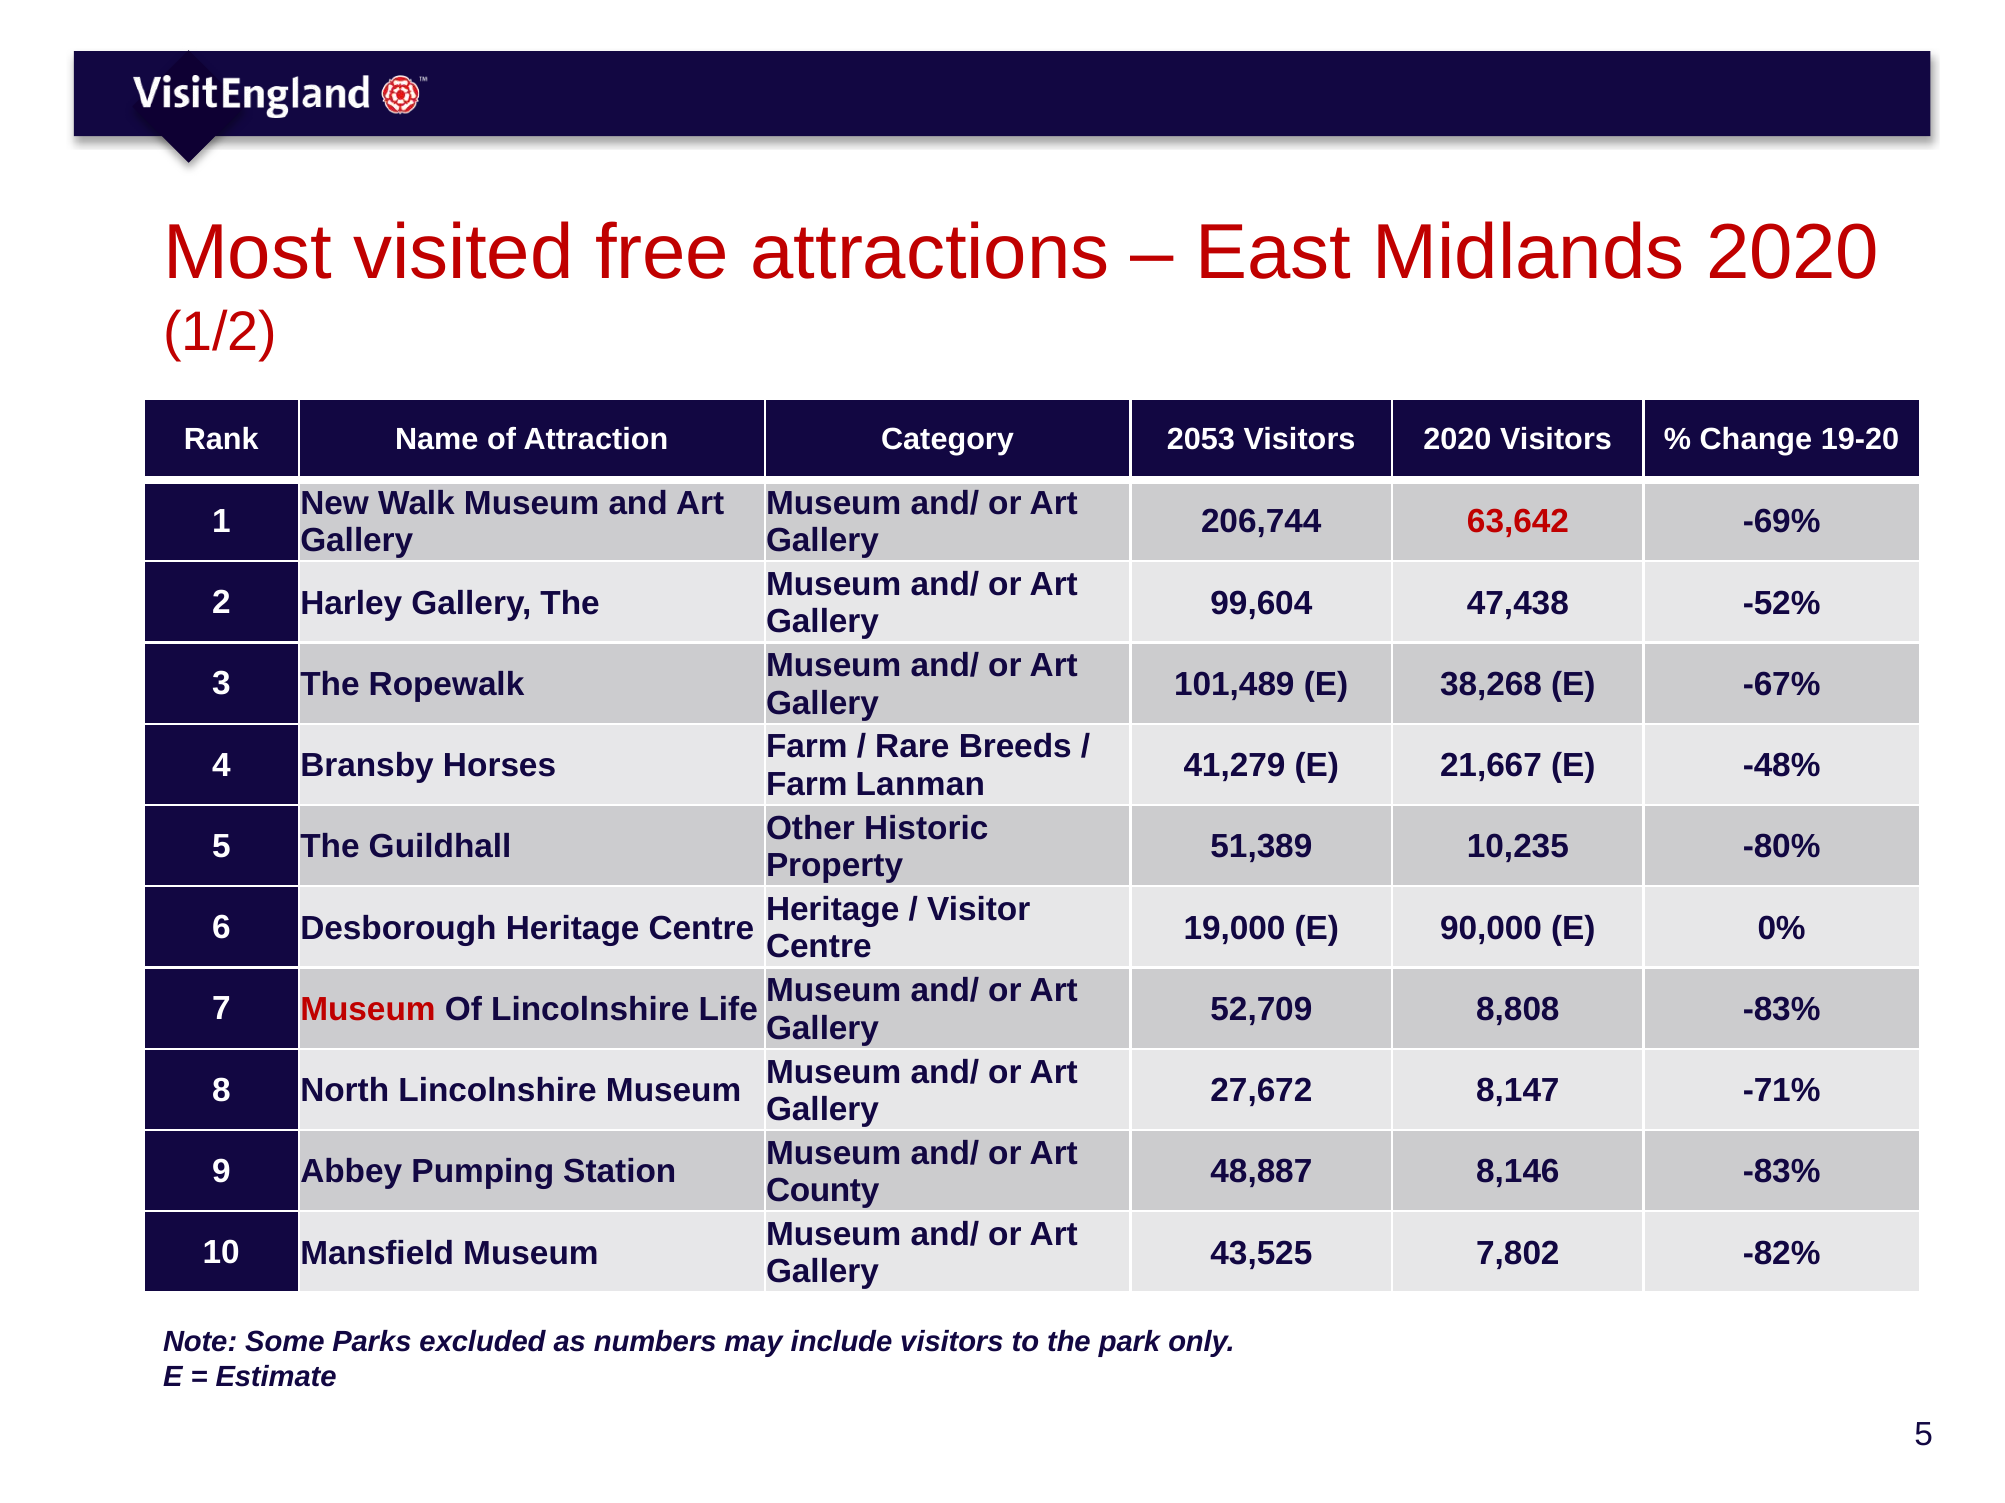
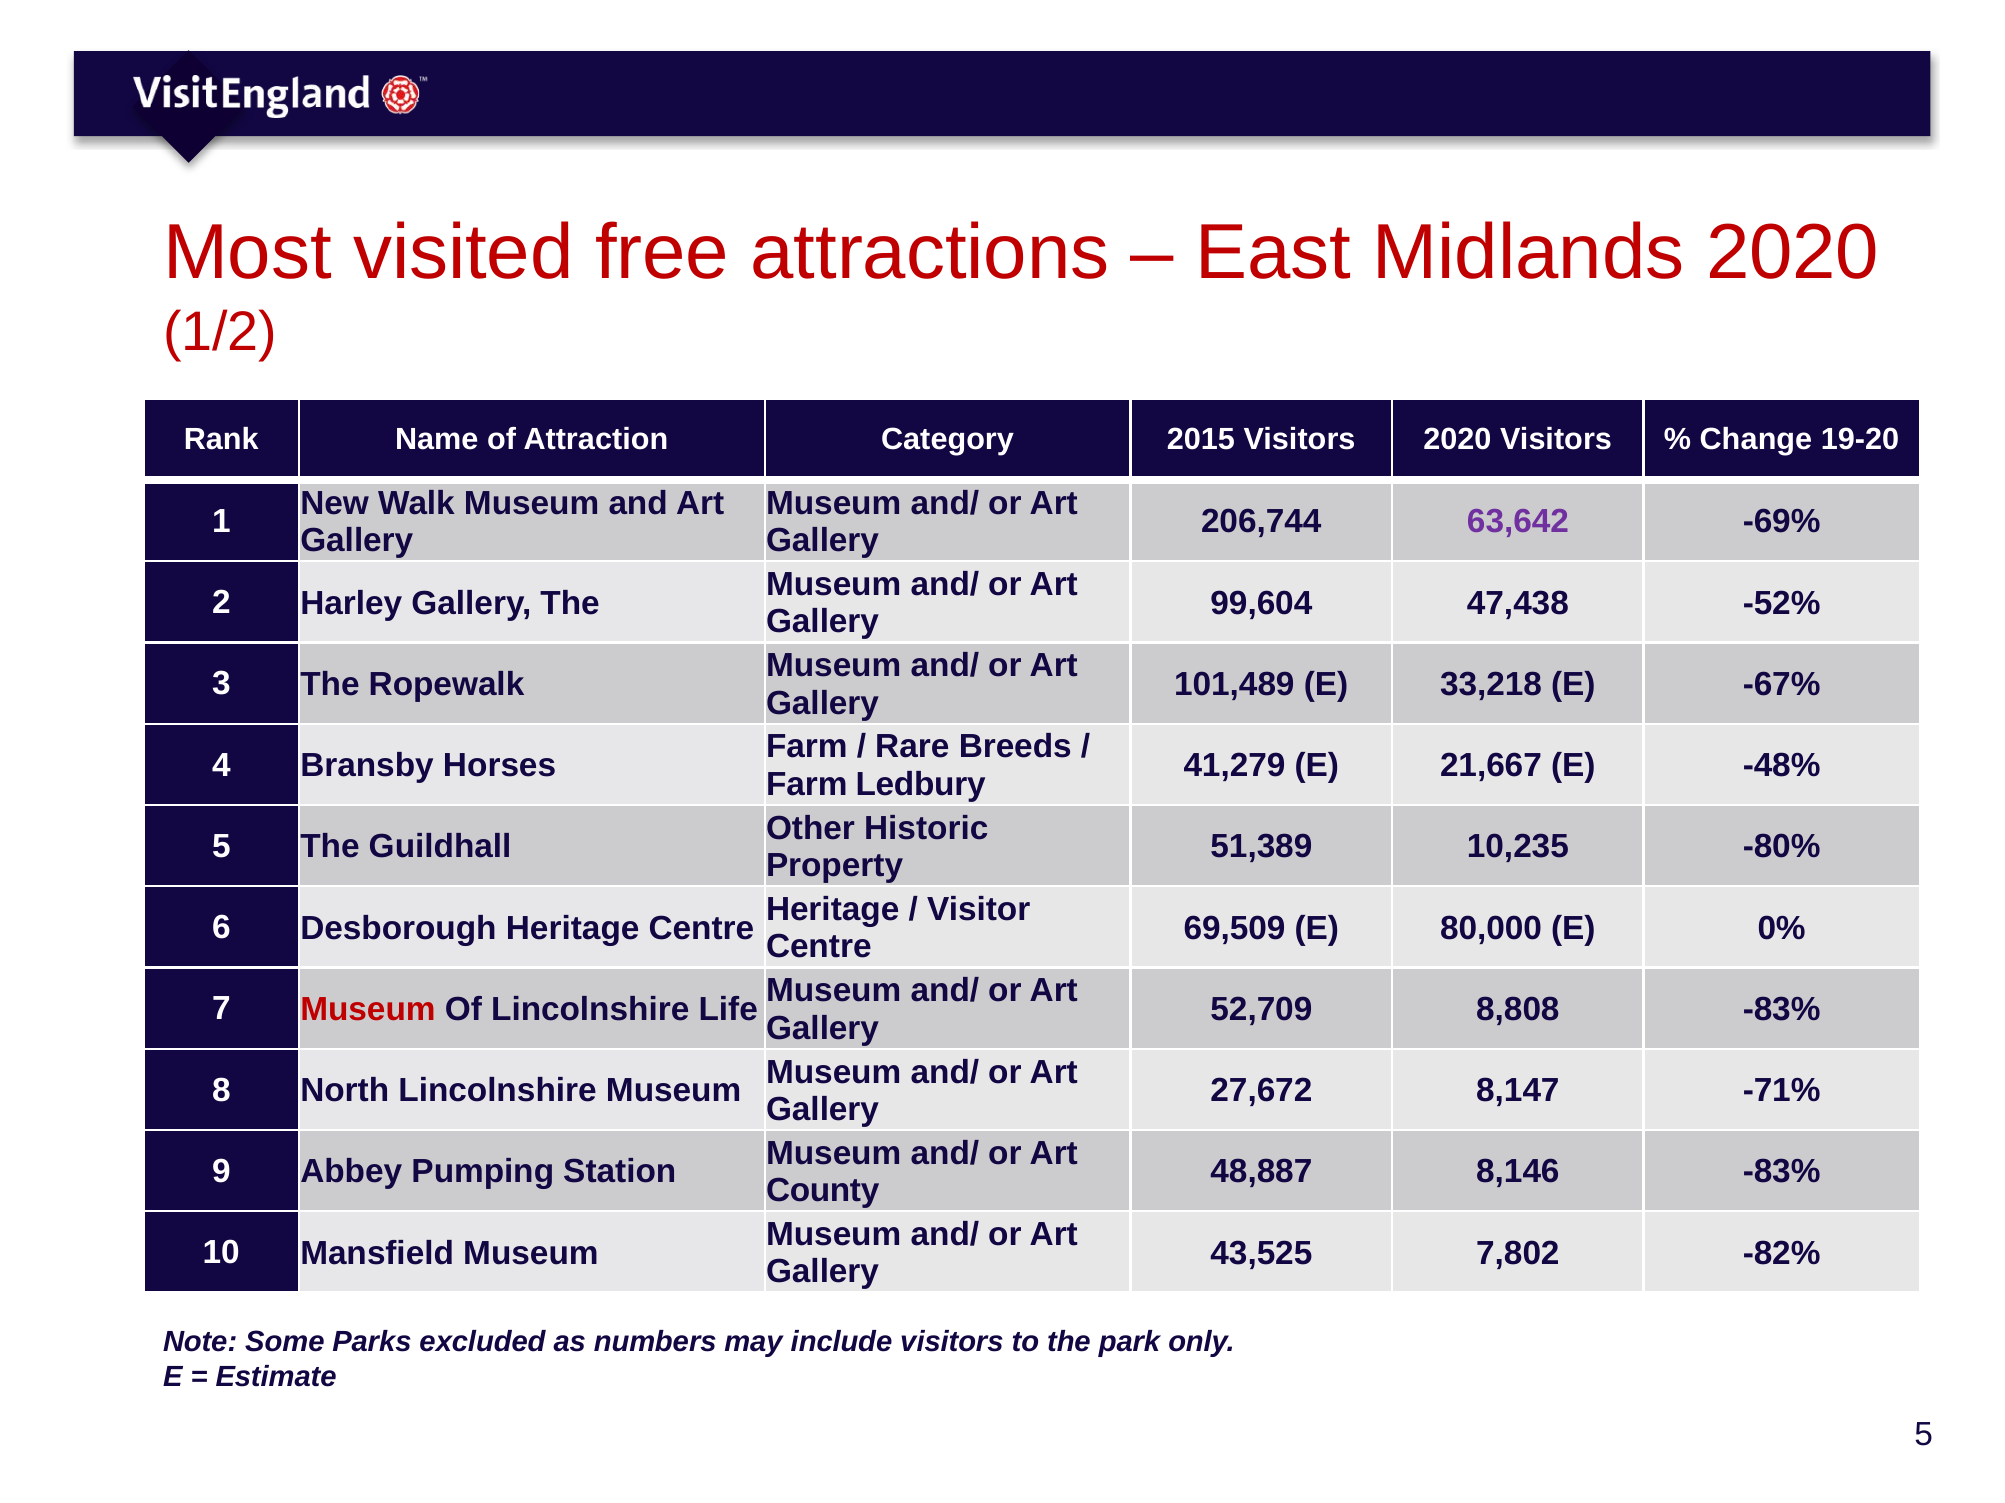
2053: 2053 -> 2015 (1201, 440)
63,642 colour: red -> purple (1518, 522)
38,268: 38,268 -> 33,218 (1491, 685)
Lanman: Lanman -> Ledbury (921, 785)
19,000: 19,000 -> 69,509 (1235, 929)
90,000: 90,000 -> 80,000 (1491, 929)
